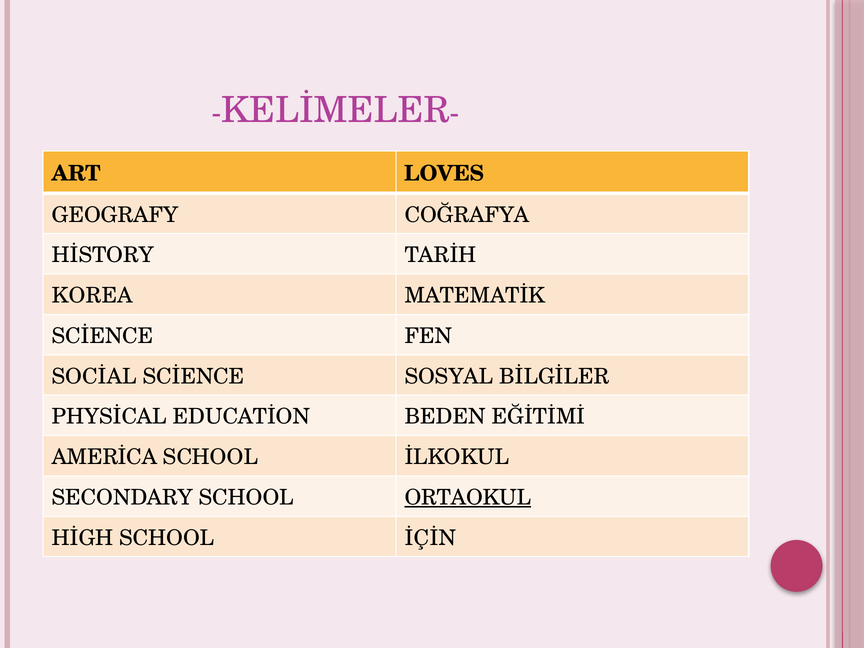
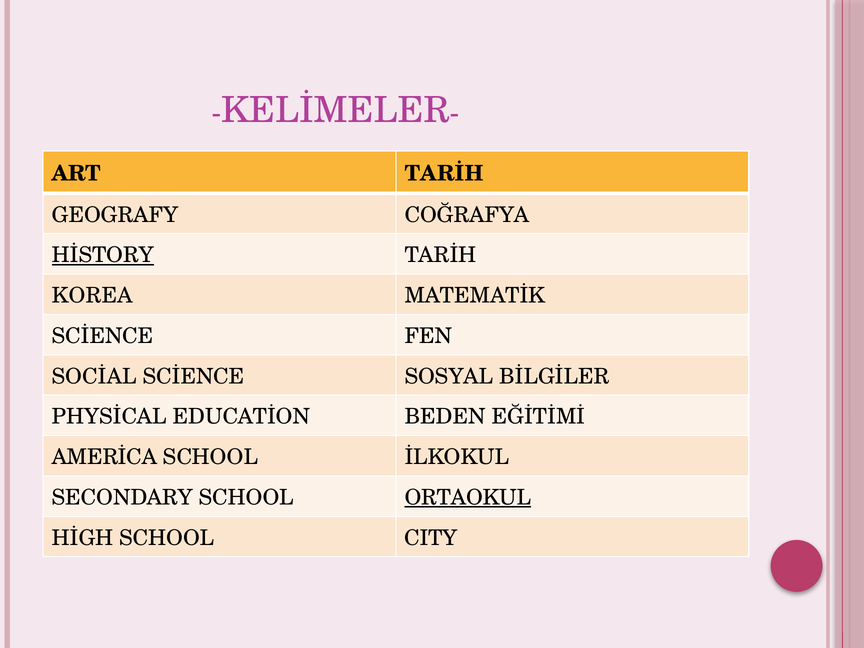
ART LOVES: LOVES -> TARİH (444, 174)
HİSTORY underline: none -> present (103, 255)
İÇİN: İÇİN -> CITY (431, 538)
